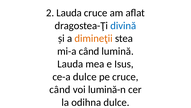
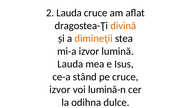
divină colour: blue -> orange (123, 26)
mi-a când: când -> izvor (89, 51)
ce-a dulce: dulce -> stând (85, 76)
când: când -> izvor (60, 89)
